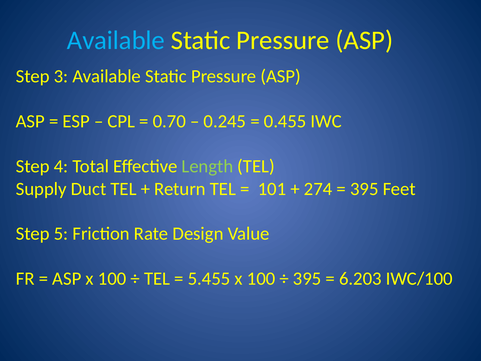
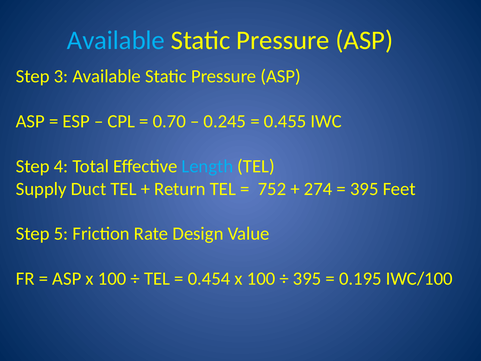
Length colour: light green -> light blue (207, 166)
101: 101 -> 752 (272, 189)
5.455: 5.455 -> 0.454 (209, 279)
6.203: 6.203 -> 0.195 (360, 279)
